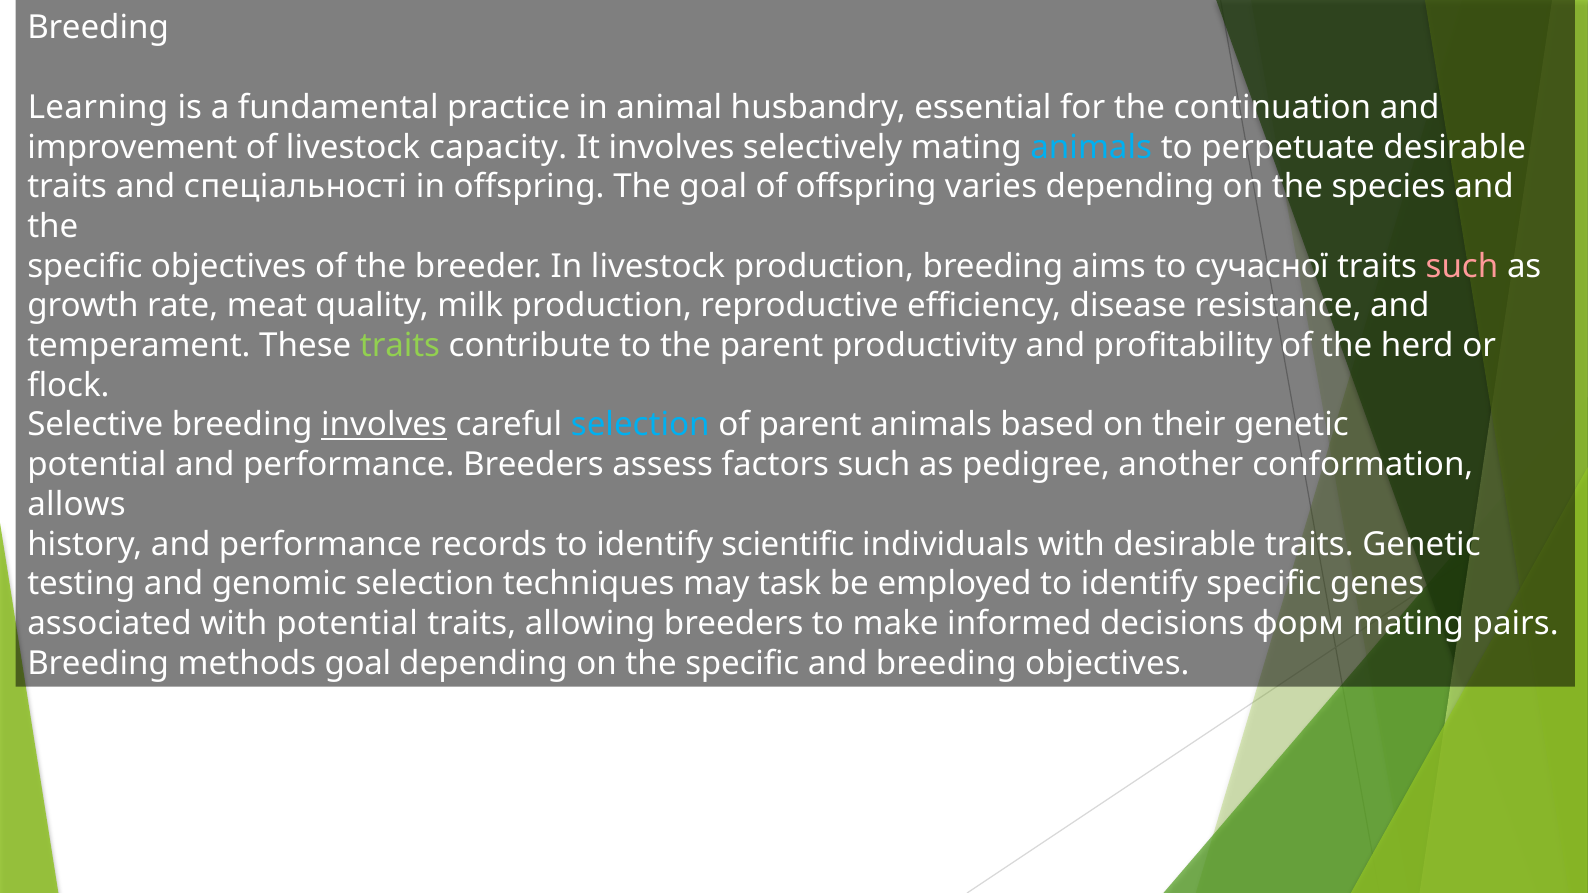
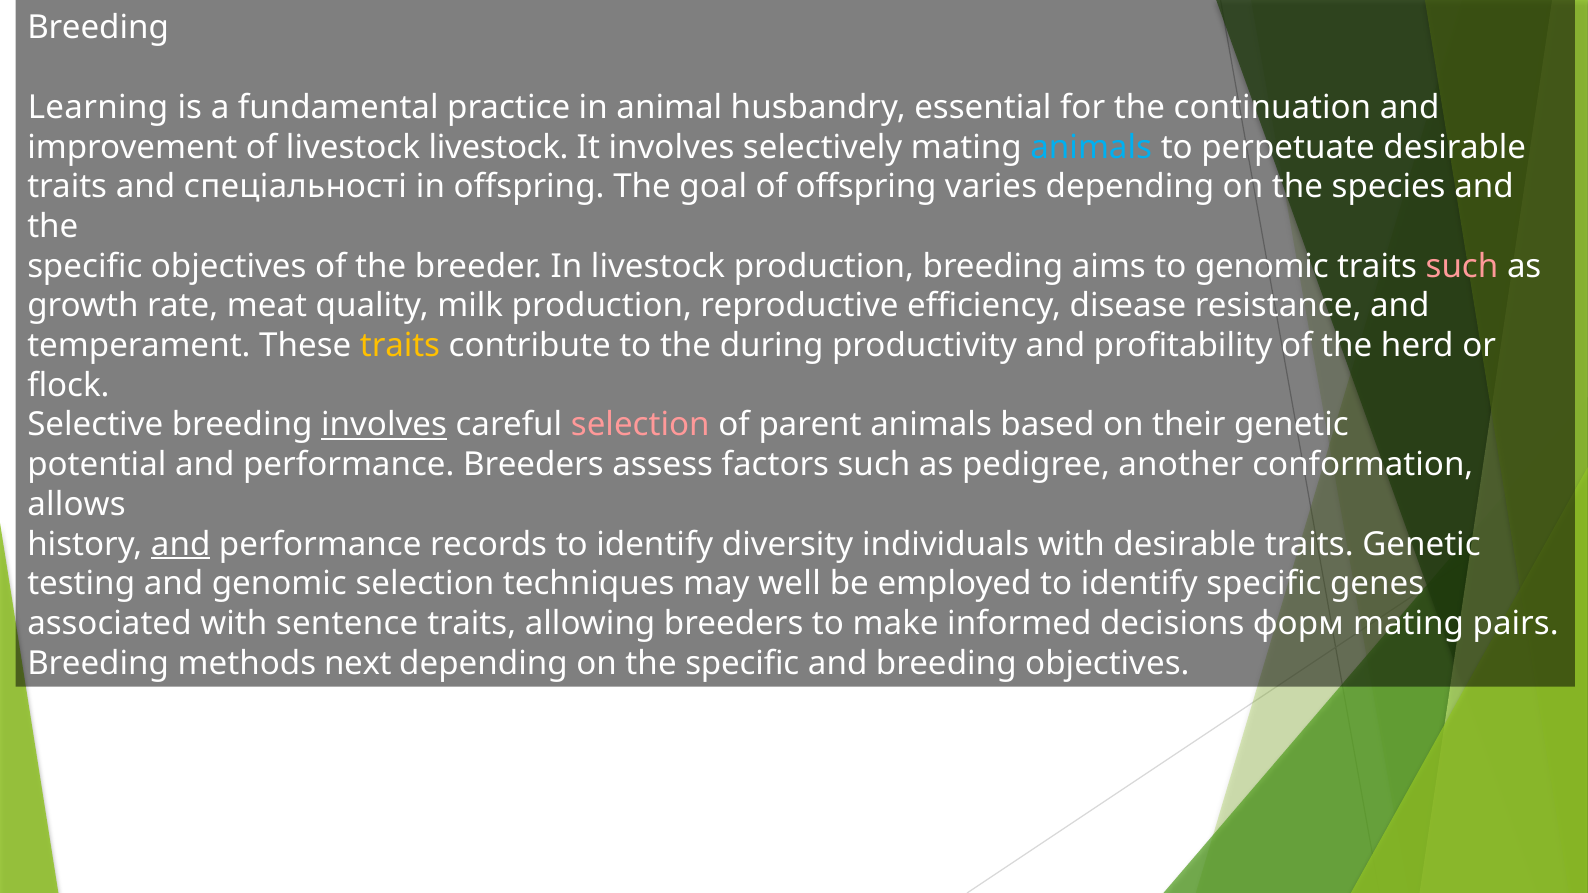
livestock capacity: capacity -> livestock (499, 147)
to сучасної: сучасної -> genomic (1262, 266)
traits colour: light green -> yellow (400, 346)
the parent: parent -> during (772, 346)
selection colour: light blue -> pink (640, 425)
and underline: none -> present (181, 544)
scientific: scientific -> diversity (788, 544)
task: task -> well (789, 584)
with potential: potential -> sentence (347, 624)
methods goal: goal -> next (358, 663)
